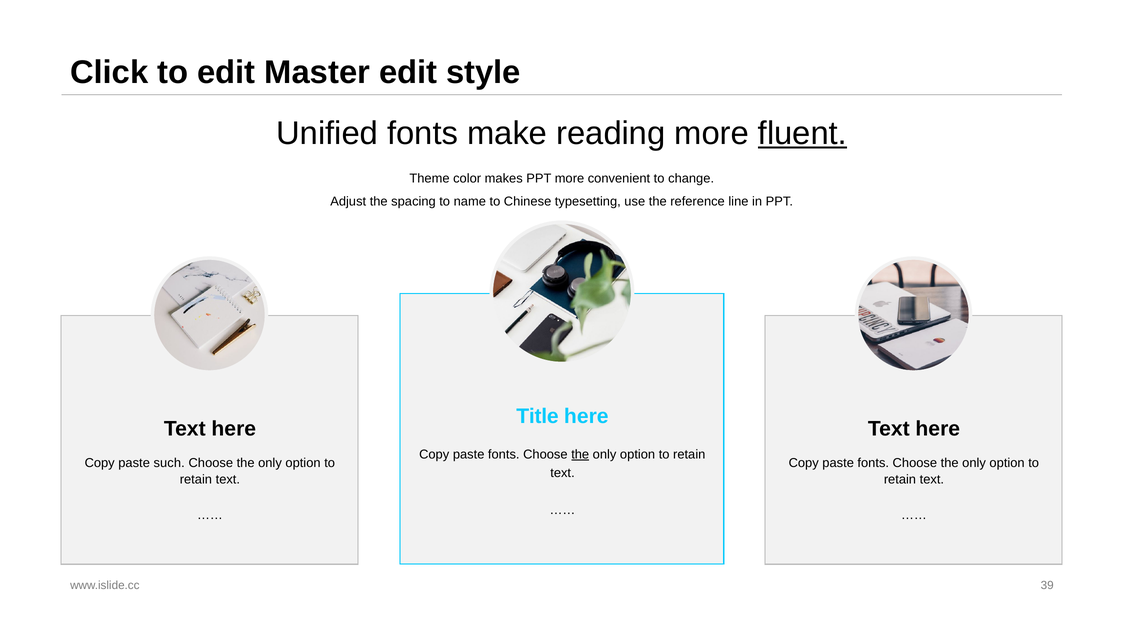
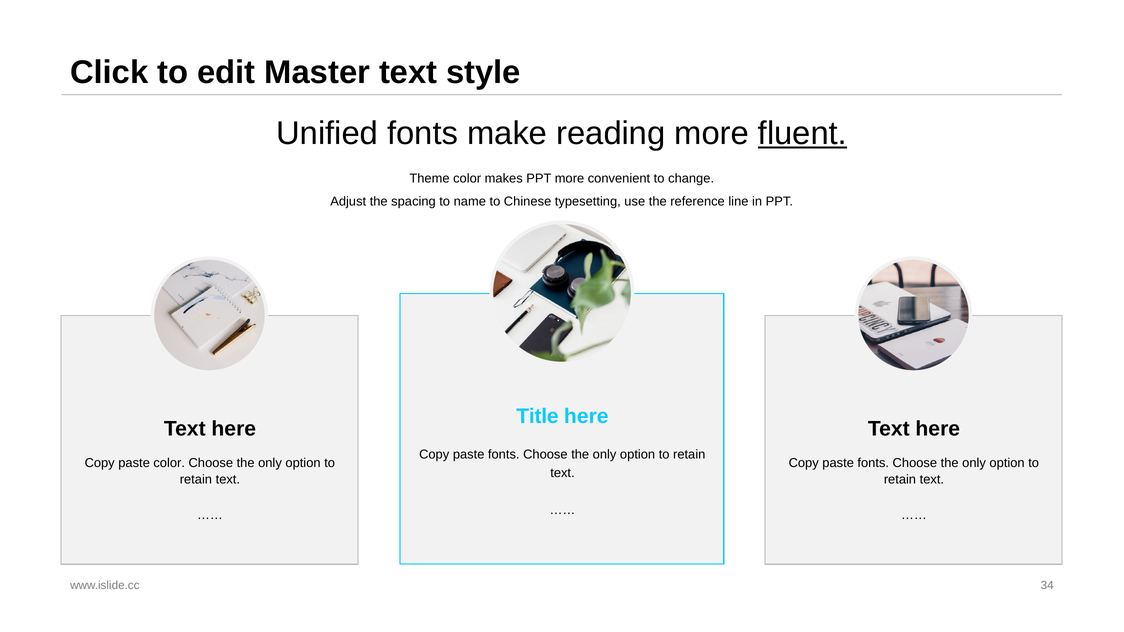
Master edit: edit -> text (408, 73)
the underline: present -> none (580, 455)
paste such: such -> color (169, 463)
39: 39 -> 34 (1047, 586)
